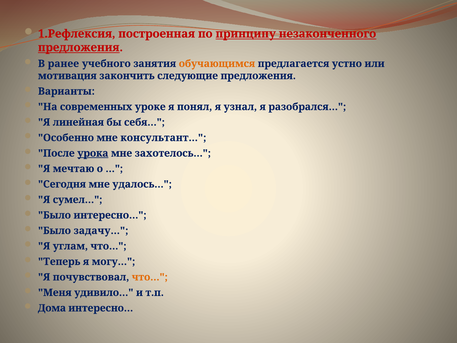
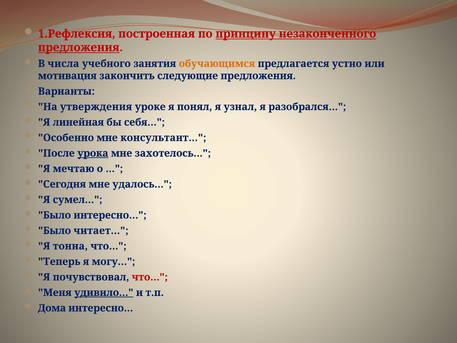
ранее: ранее -> числа (63, 64)
современных: современных -> утверждения (96, 107)
задачу…: задачу… -> читает… (101, 230)
углам: углам -> тонна (70, 246)
что… colour: orange -> red (150, 277)
удивило… underline: none -> present (104, 292)
